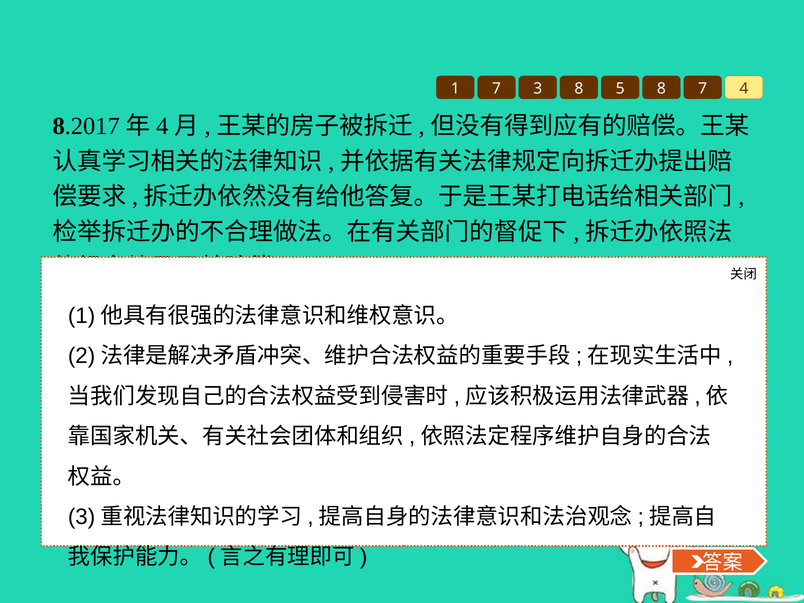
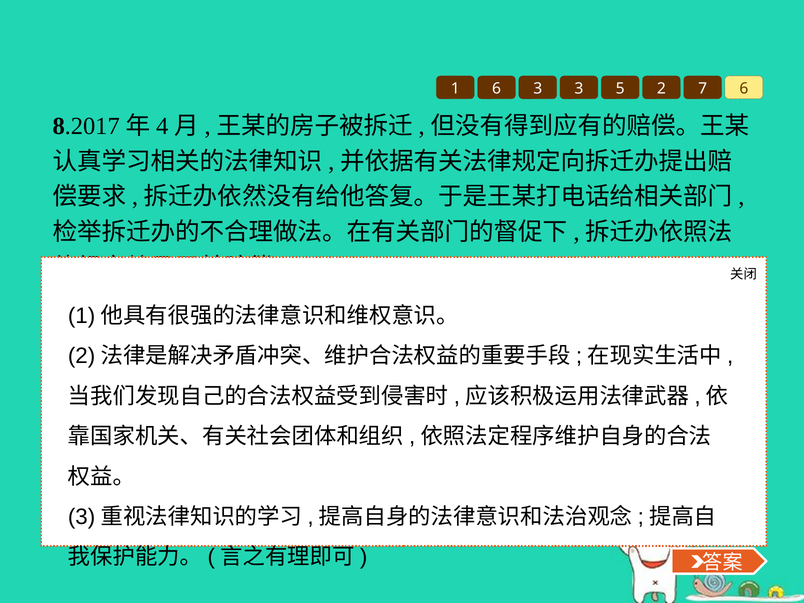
1 7: 7 -> 6 (497, 88)
3 8: 8 -> 3 (579, 88)
5 8: 8 -> 2 (661, 88)
7 4: 4 -> 6 (744, 88)
